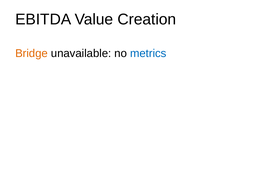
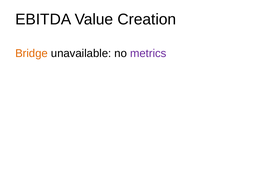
metrics colour: blue -> purple (148, 53)
